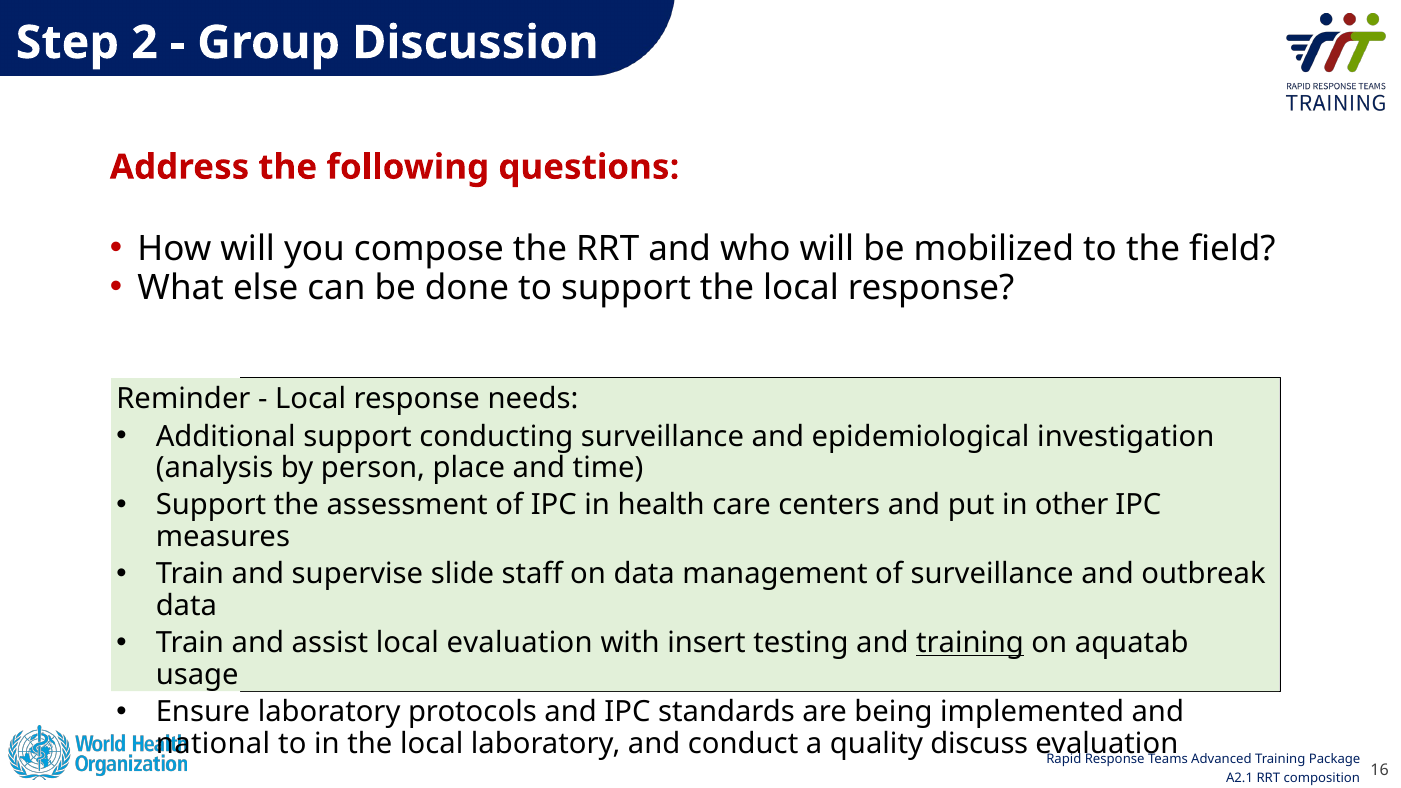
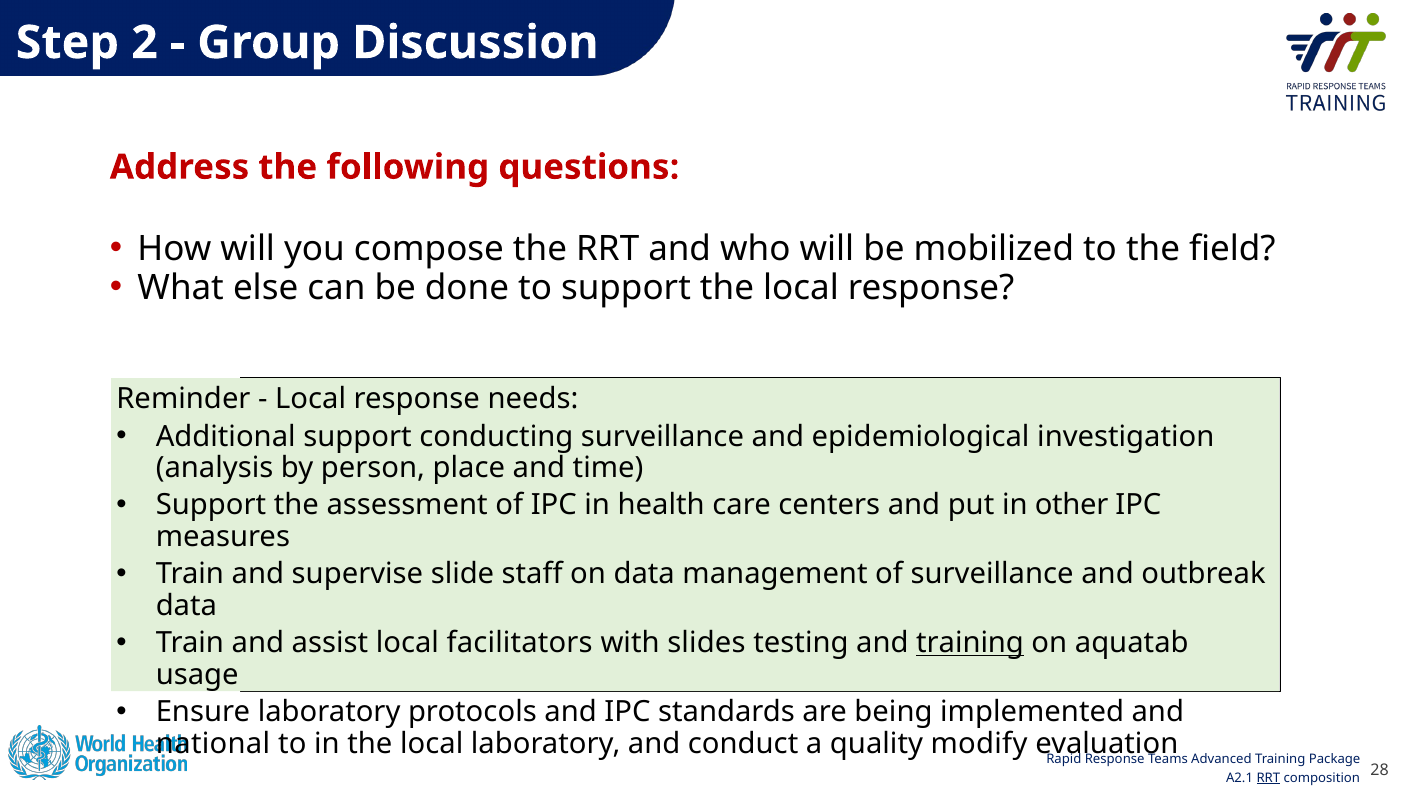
local evaluation: evaluation -> facilitators (520, 643)
insert: insert -> slides (706, 643)
discuss: discuss -> modify (979, 743)
RRT underline: none -> present (1268, 778)
16: 16 -> 28 (1380, 770)
